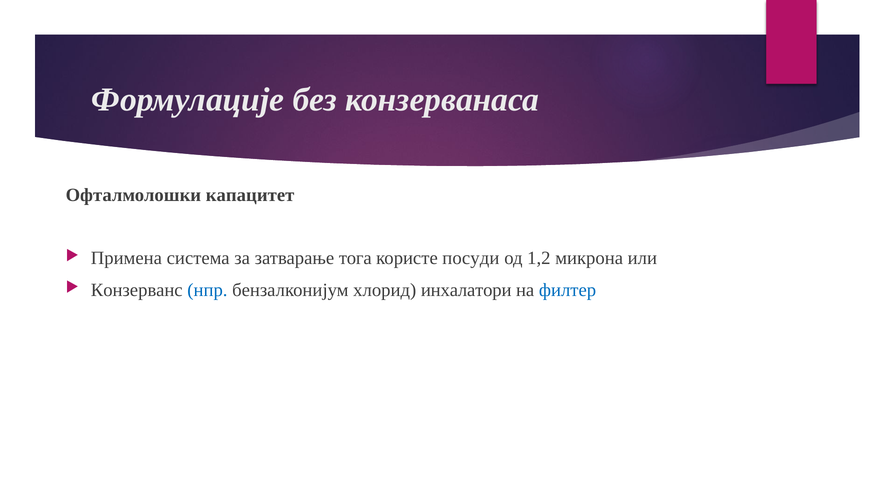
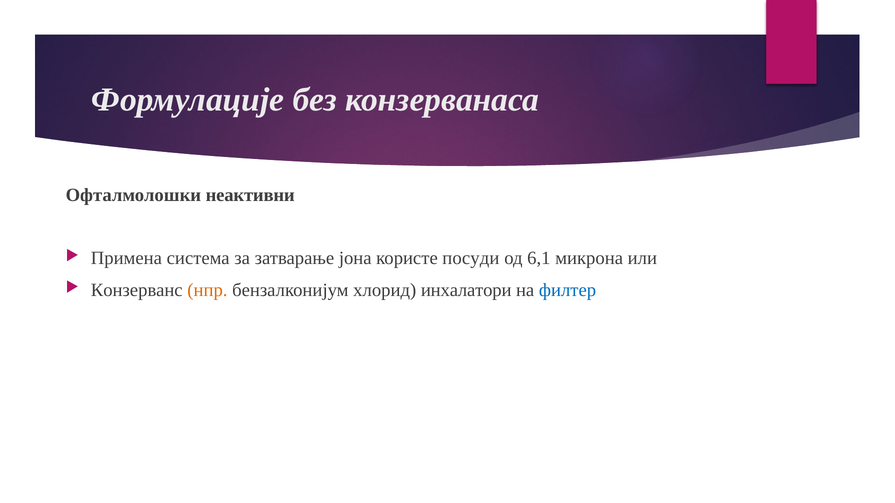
капацитет: капацитет -> неактивни (250, 195)
тога: тога -> јона (355, 259)
1,2: 1,2 -> 6,1 (539, 259)
нпр colour: blue -> orange (207, 290)
